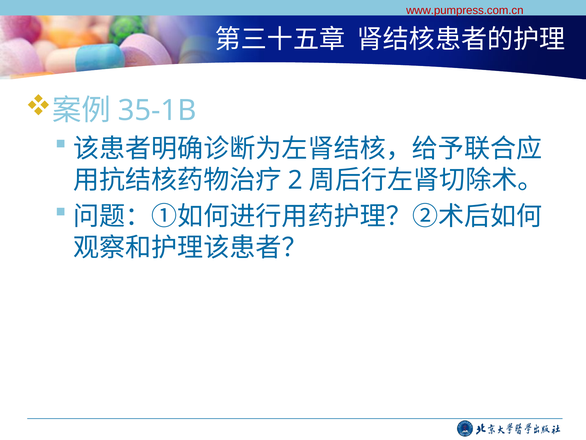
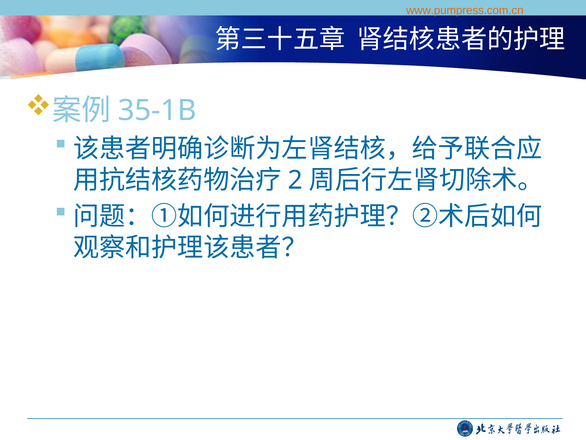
www.pumpress.com.cn colour: red -> orange (465, 11)
